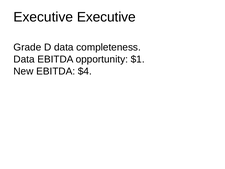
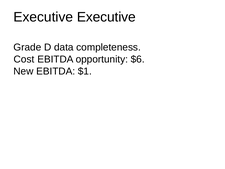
Data: Data -> Cost (24, 59)
$1: $1 -> $6 (138, 59)
$4: $4 -> $1 (85, 71)
